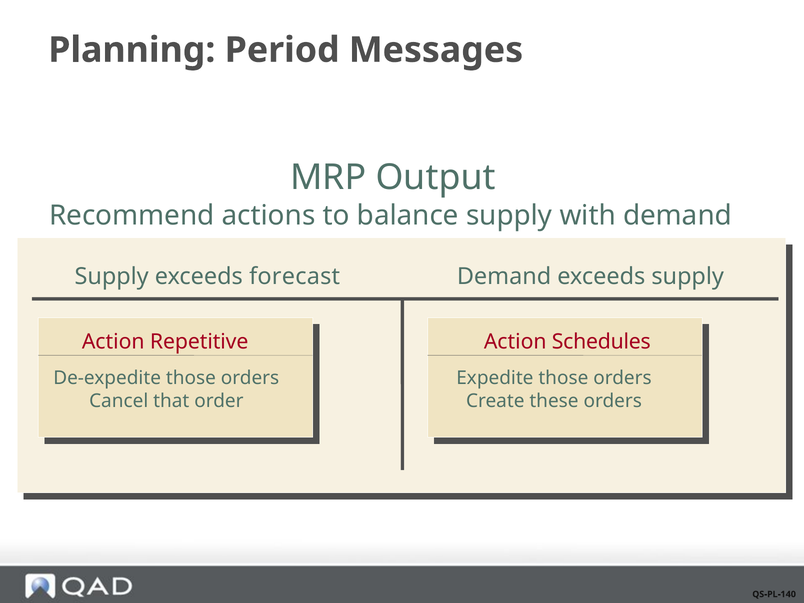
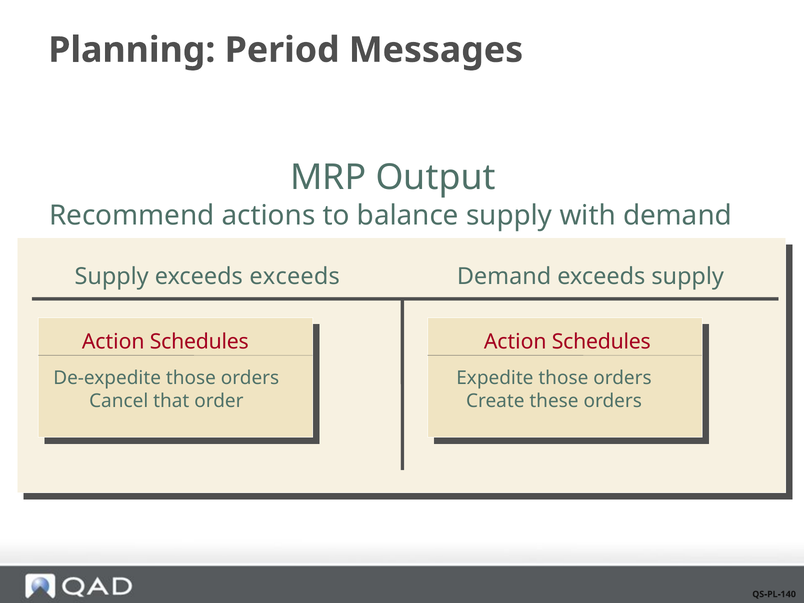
exceeds forecast: forecast -> exceeds (295, 277)
Repetitive: Repetitive -> Schedules (199, 342)
